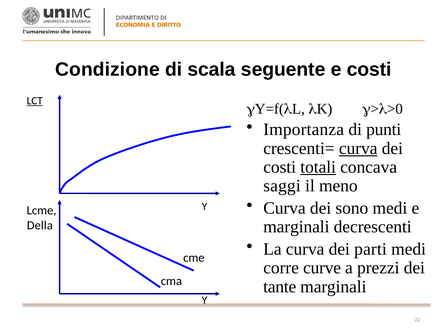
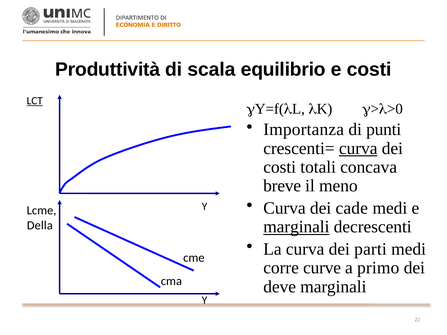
Condizione: Condizione -> Produttività (108, 69)
seguente: seguente -> equilibrio (283, 69)
totali underline: present -> none (318, 167)
saggi: saggi -> breve (282, 186)
sono: sono -> cade (352, 208)
marginali underline: none -> present (296, 227)
prezzi: prezzi -> primo (378, 268)
tante: tante -> deve (280, 287)
